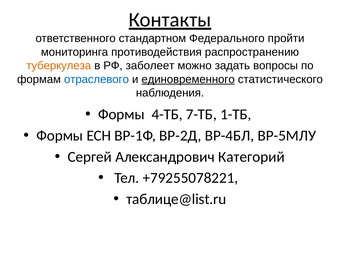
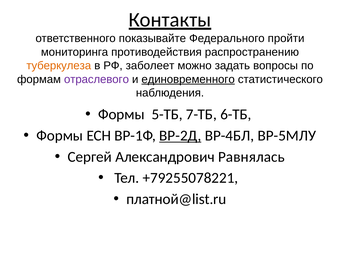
стандартном: стандартном -> показывайте (152, 38)
отраслевого colour: blue -> purple (96, 79)
4-ТБ: 4-ТБ -> 5-ТБ (167, 114)
1-ТБ: 1-ТБ -> 6-ТБ (236, 114)
ВР-2Д underline: none -> present (180, 136)
Категорий: Категорий -> Равнялась (251, 157)
таблице@list.ru: таблице@list.ru -> платной@list.ru (176, 199)
